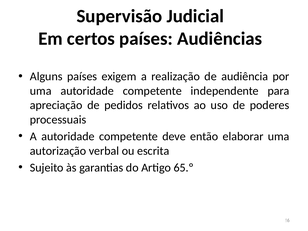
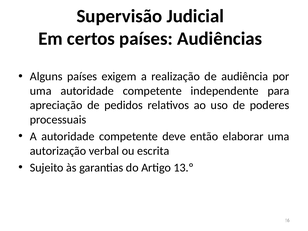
65.º: 65.º -> 13.º (184, 168)
